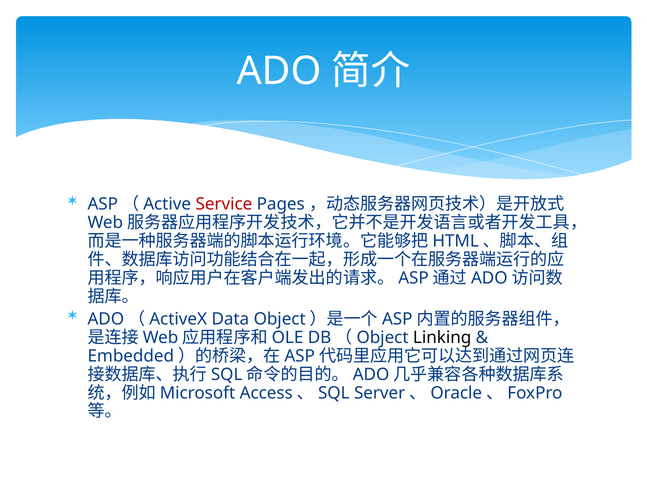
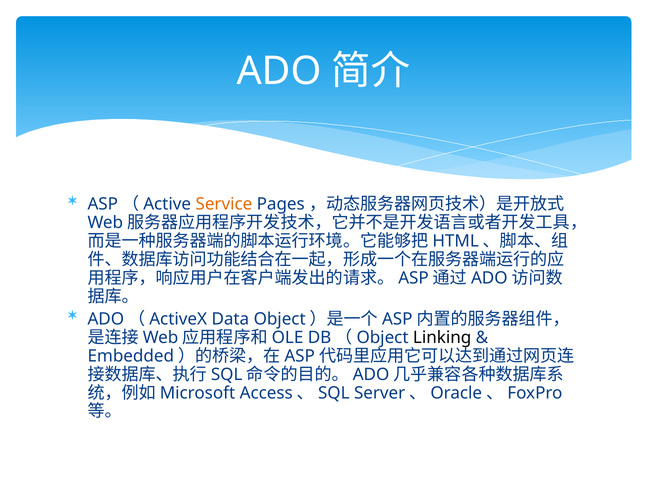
Service colour: red -> orange (224, 204)
